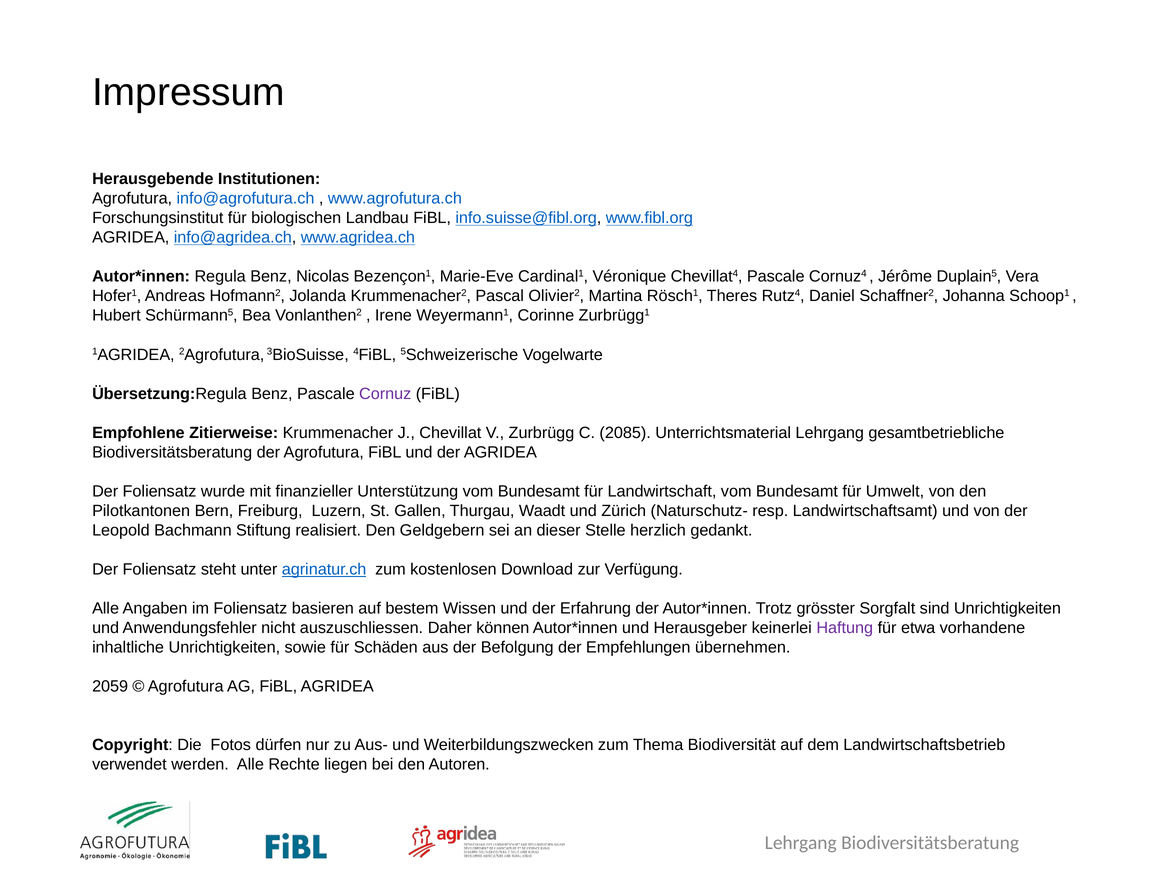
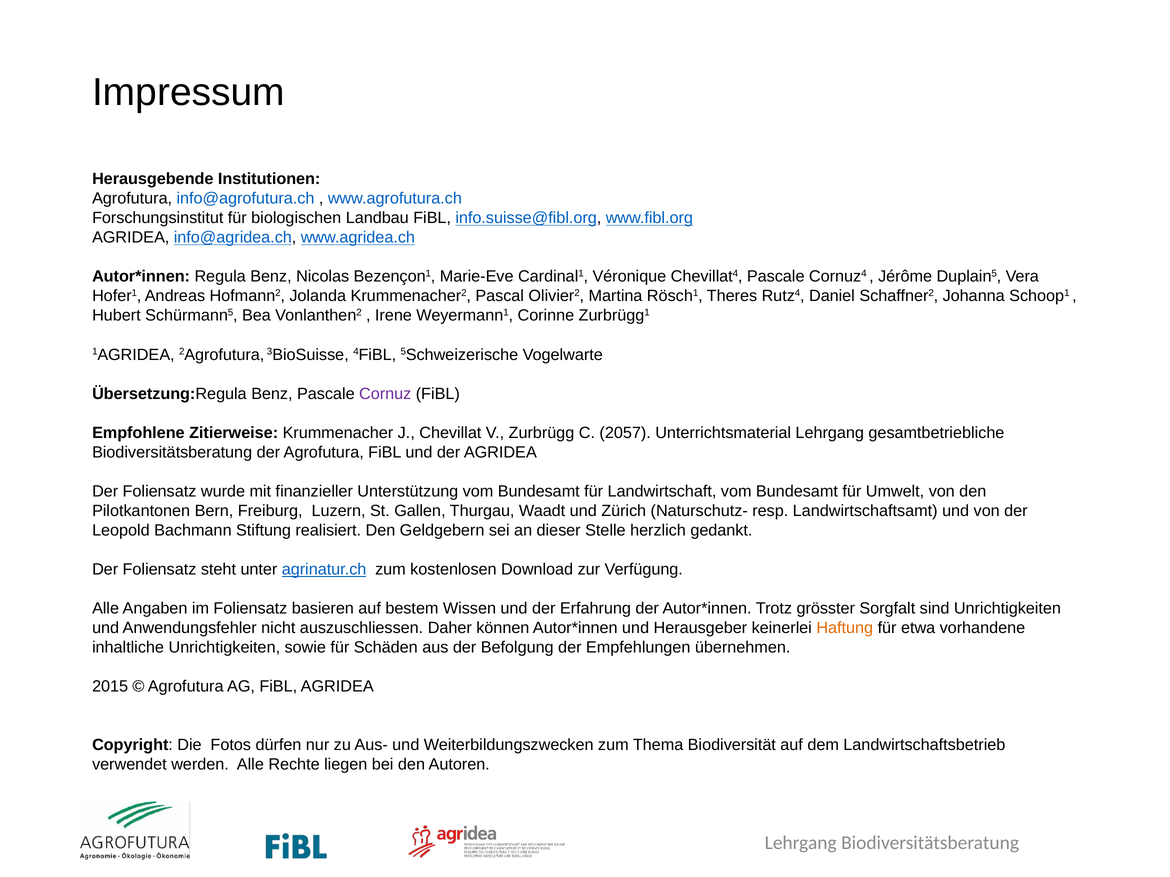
2085: 2085 -> 2057 (625, 433)
Haftung colour: purple -> orange (845, 628)
2059: 2059 -> 2015 (110, 687)
